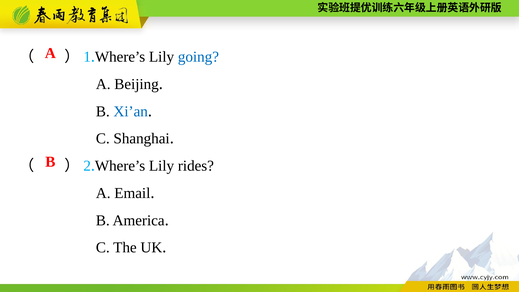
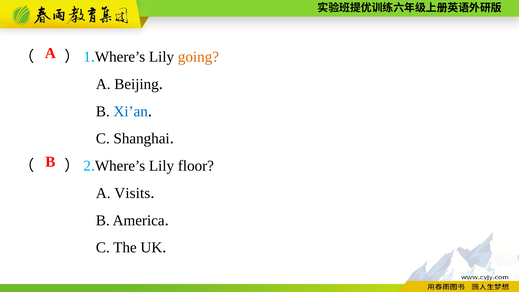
going colour: blue -> orange (198, 57)
rides: rides -> floor (196, 166)
Email: Email -> Visits (132, 193)
